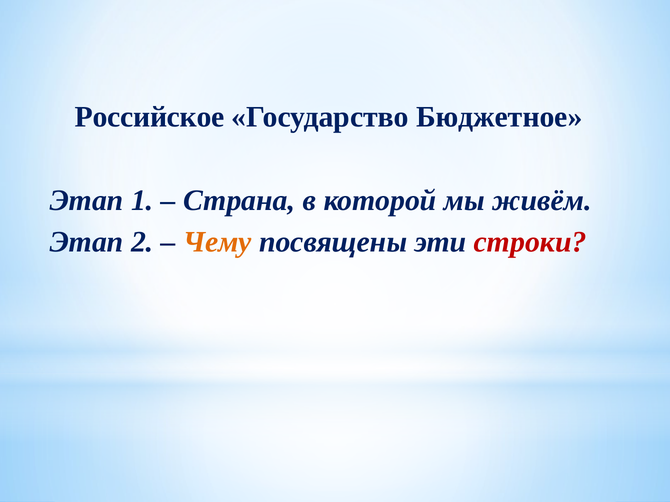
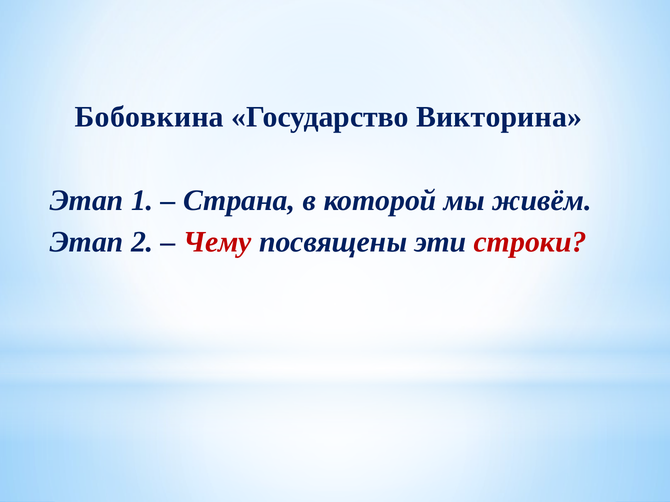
Российское: Российское -> Бобовкина (149, 117)
Бюджетное: Бюджетное -> Викторина (499, 117)
Чему colour: orange -> red (217, 242)
